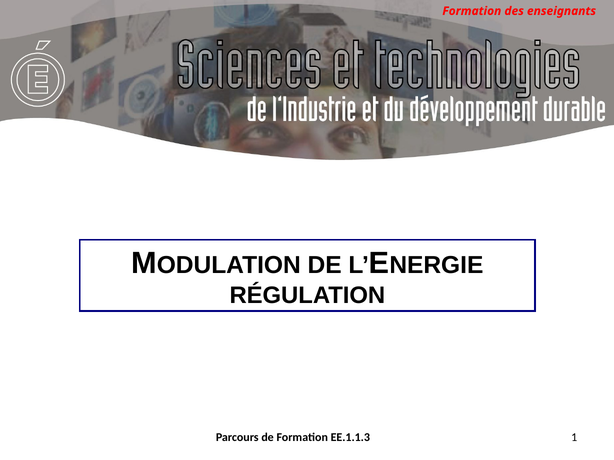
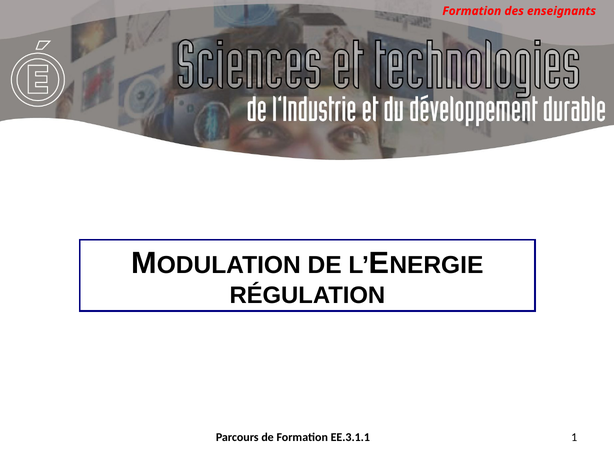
EE.1.1.3: EE.1.1.3 -> EE.3.1.1 (350, 438)
